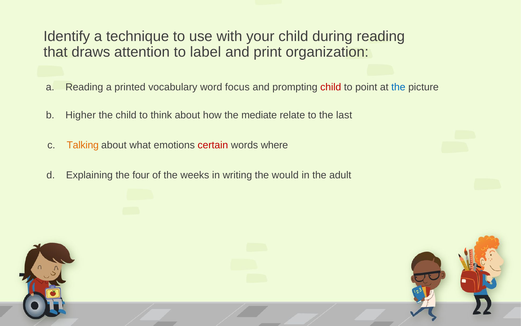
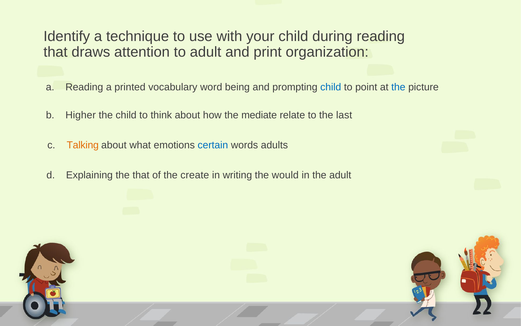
to label: label -> adult (206, 52)
focus: focus -> being (237, 87)
child colour: red -> blue (331, 87)
certain colour: red -> blue (213, 145)
where: where -> adults (274, 145)
the four: four -> that (141, 175)
weeks: weeks -> create (195, 175)
